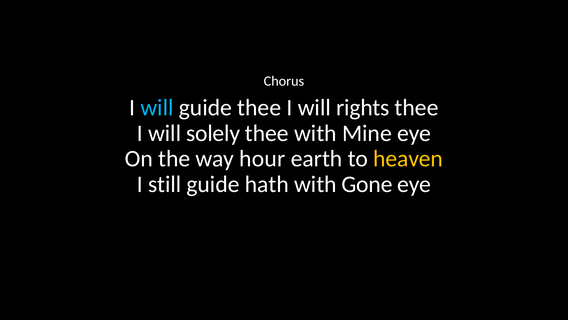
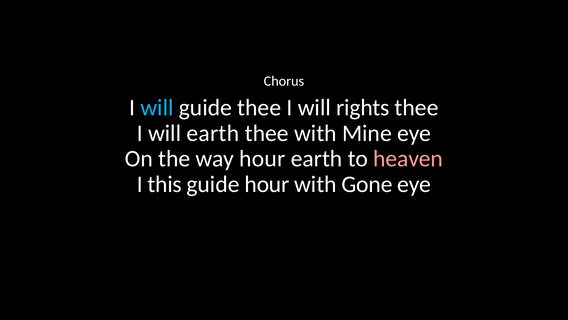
will solely: solely -> earth (213, 133)
heaven colour: yellow -> pink (408, 159)
still: still -> this (165, 184)
guide hath: hath -> hour (267, 184)
